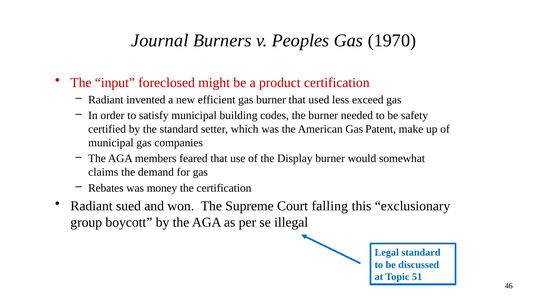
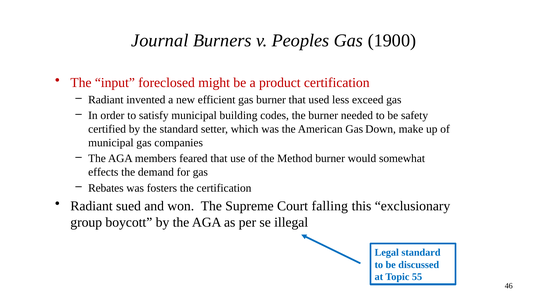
1970: 1970 -> 1900 (392, 40)
Patent: Patent -> Down (381, 129)
Display: Display -> Method (295, 159)
claims: claims -> effects (103, 172)
money: money -> fosters (162, 188)
51: 51 -> 55 (417, 277)
